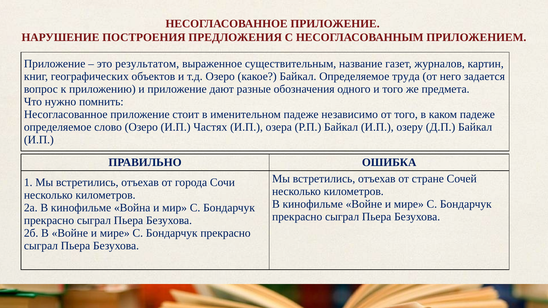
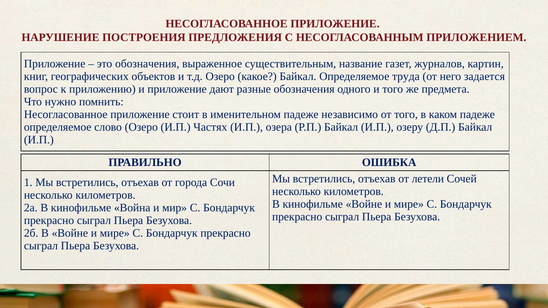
это результатом: результатом -> обозначения (147, 64)
стране: стране -> летели (428, 179)
